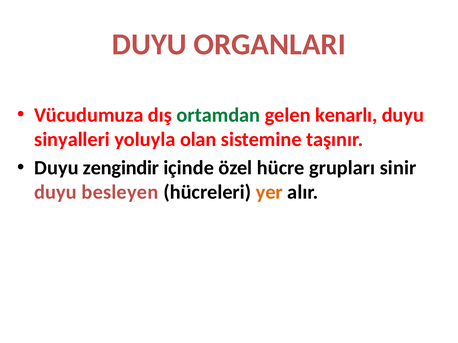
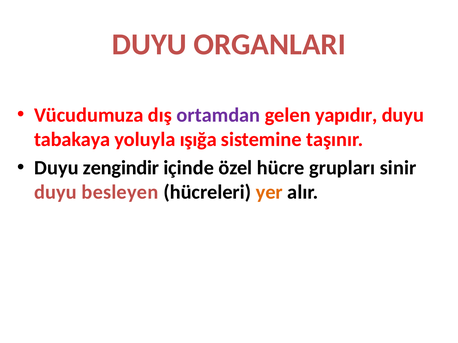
ortamdan colour: green -> purple (218, 115)
kenarlı: kenarlı -> yapıdır (346, 115)
sinyalleri: sinyalleri -> tabakaya (72, 140)
olan: olan -> ışığa (198, 140)
